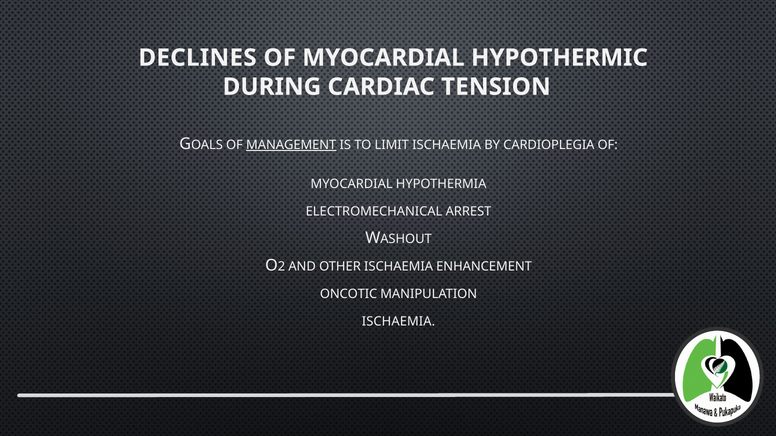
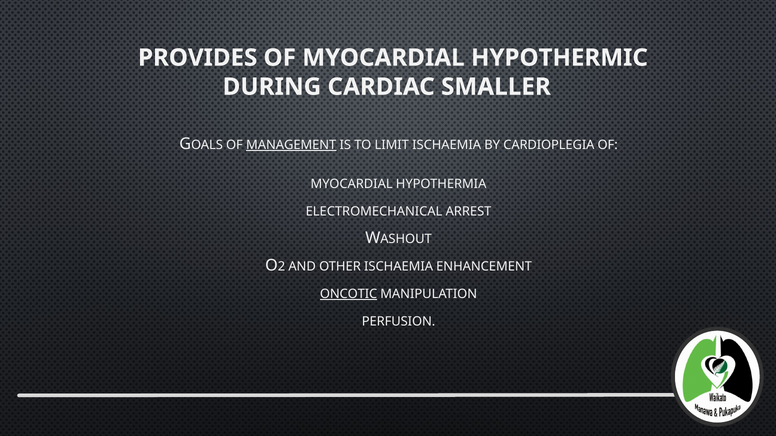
DECLINES: DECLINES -> PROVIDES (198, 58)
TENSION: TENSION -> SMALLER (496, 87)
ONCOTIC underline: none -> present (349, 294)
ISCHAEMIA: ISCHAEMIA -> PERFUSION (399, 322)
